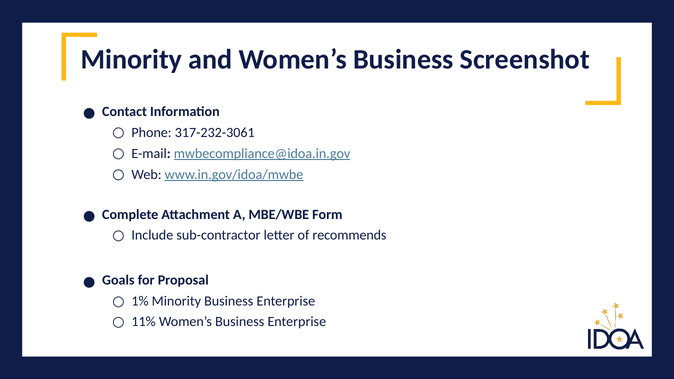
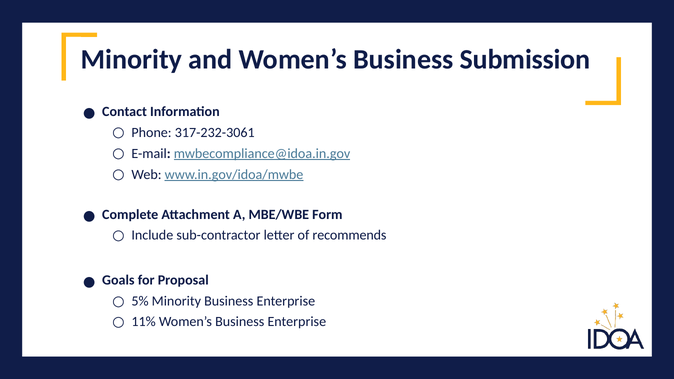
Screenshot: Screenshot -> Submission (525, 60)
1%: 1% -> 5% (140, 301)
